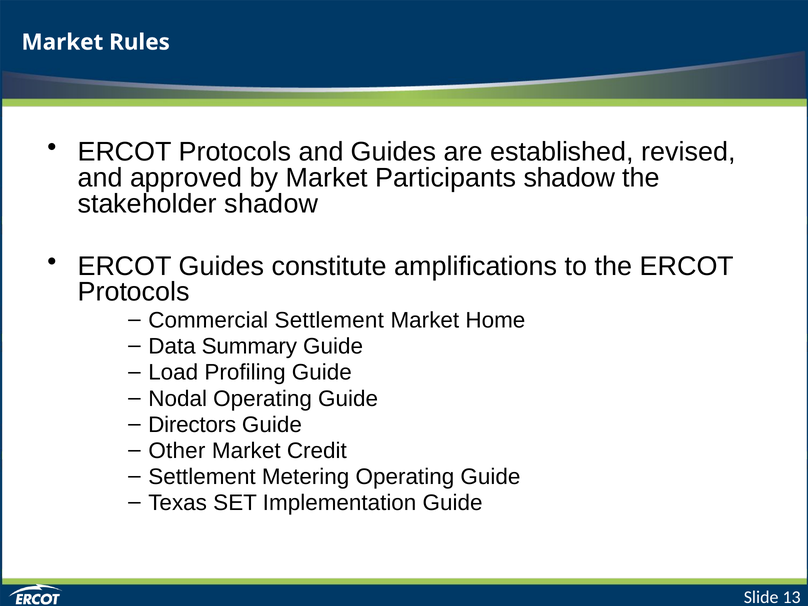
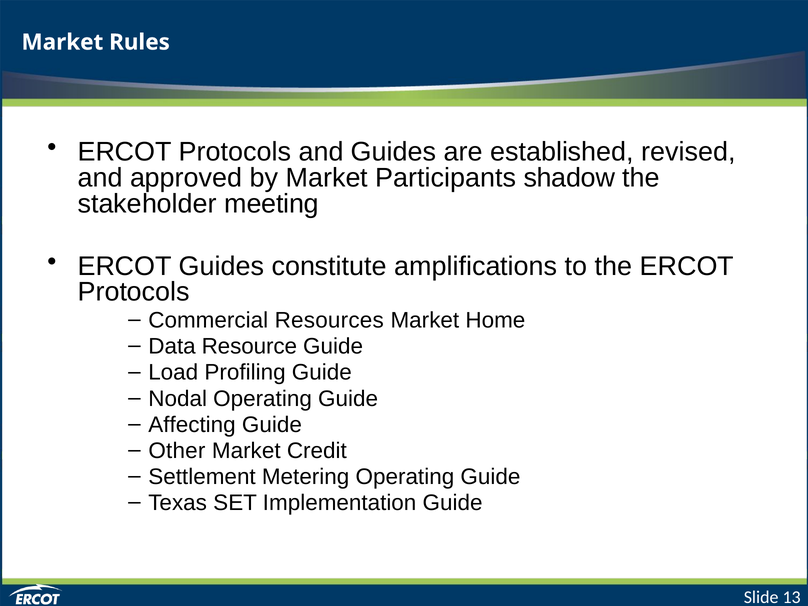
stakeholder shadow: shadow -> meeting (272, 204)
Commercial Settlement: Settlement -> Resources (329, 320)
Summary: Summary -> Resource (249, 347)
Directors: Directors -> Affecting (192, 425)
